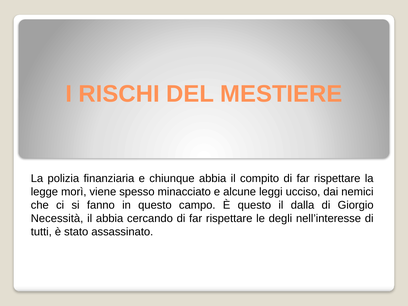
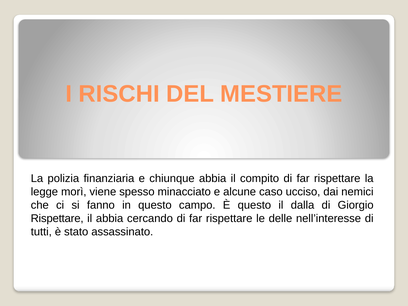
leggi: leggi -> caso (271, 192)
Necessità: Necessità -> Rispettare (57, 219)
degli: degli -> delle (280, 219)
